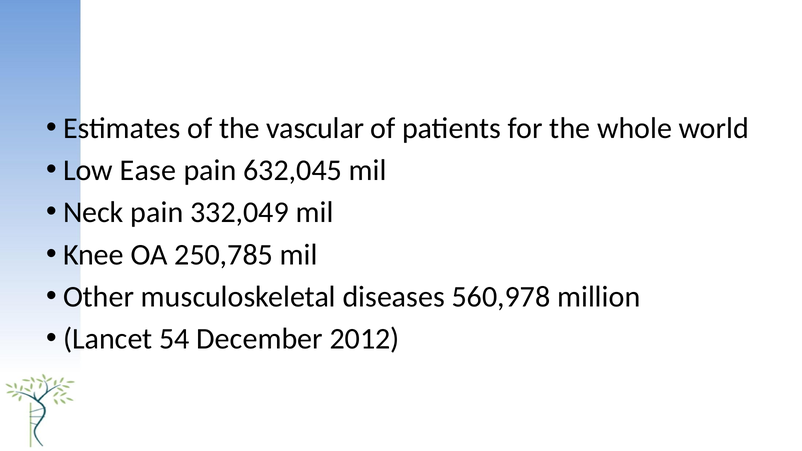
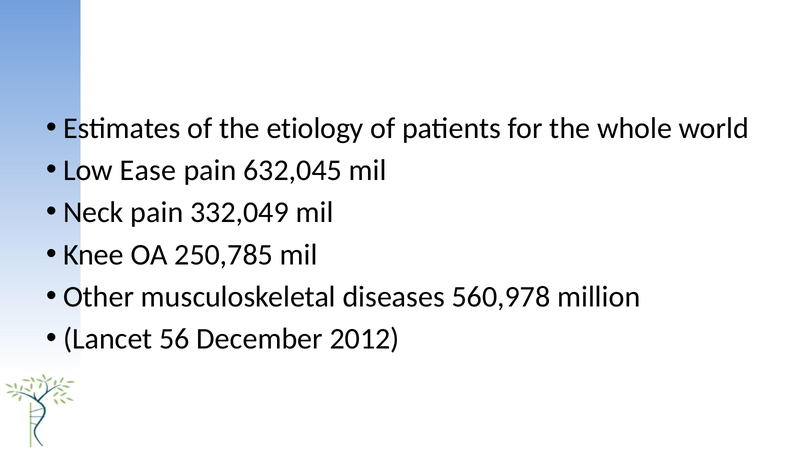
vascular: vascular -> etiology (315, 128)
54: 54 -> 56 (174, 339)
